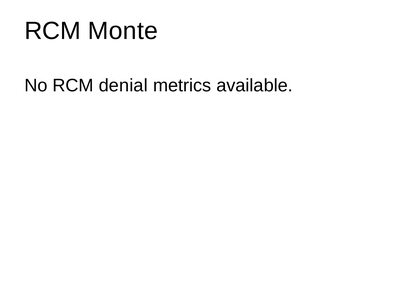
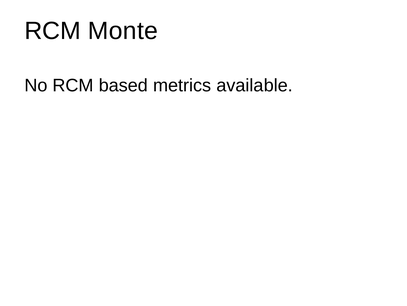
denial: denial -> based (123, 85)
